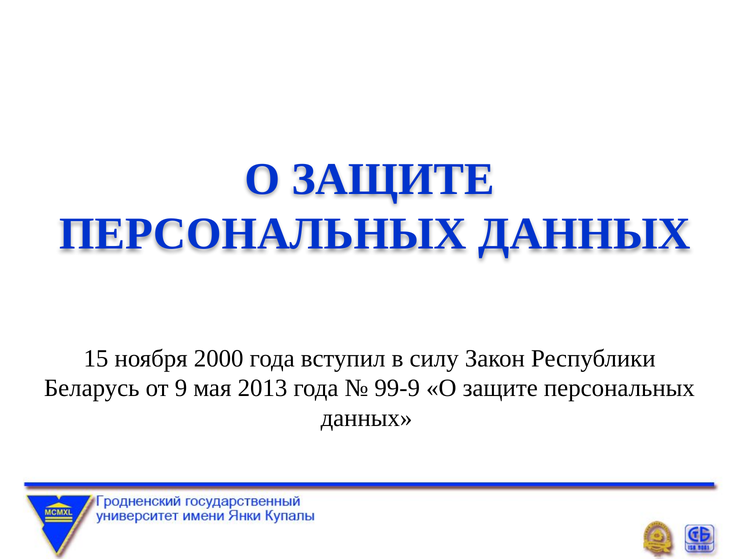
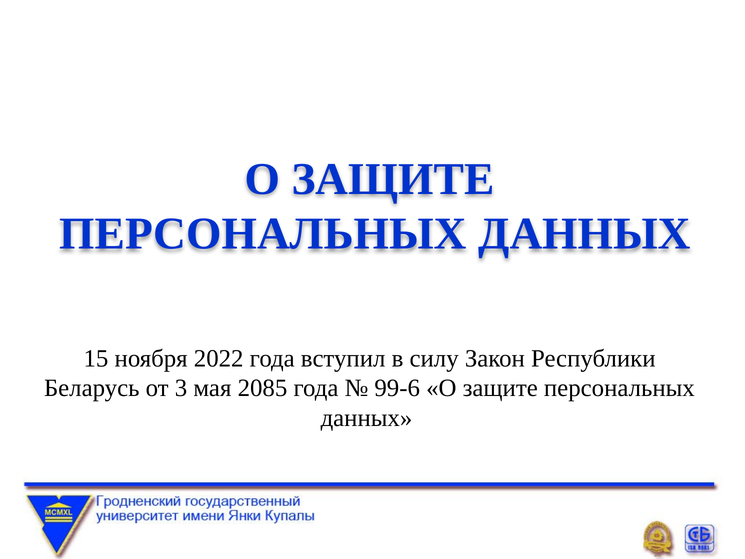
2000: 2000 -> 2022 (219, 358)
9: 9 -> 3 (181, 388)
2013: 2013 -> 2085 (262, 388)
99-9: 99-9 -> 99-6 (397, 388)
